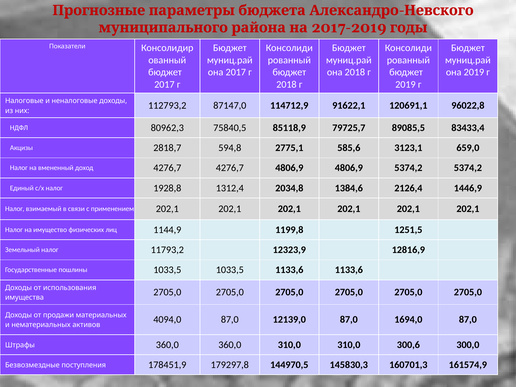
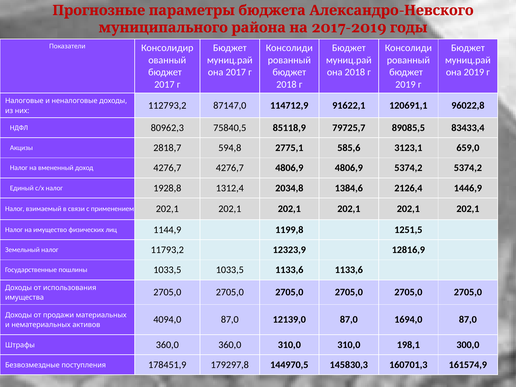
300,6: 300,6 -> 198,1 (408, 345)
